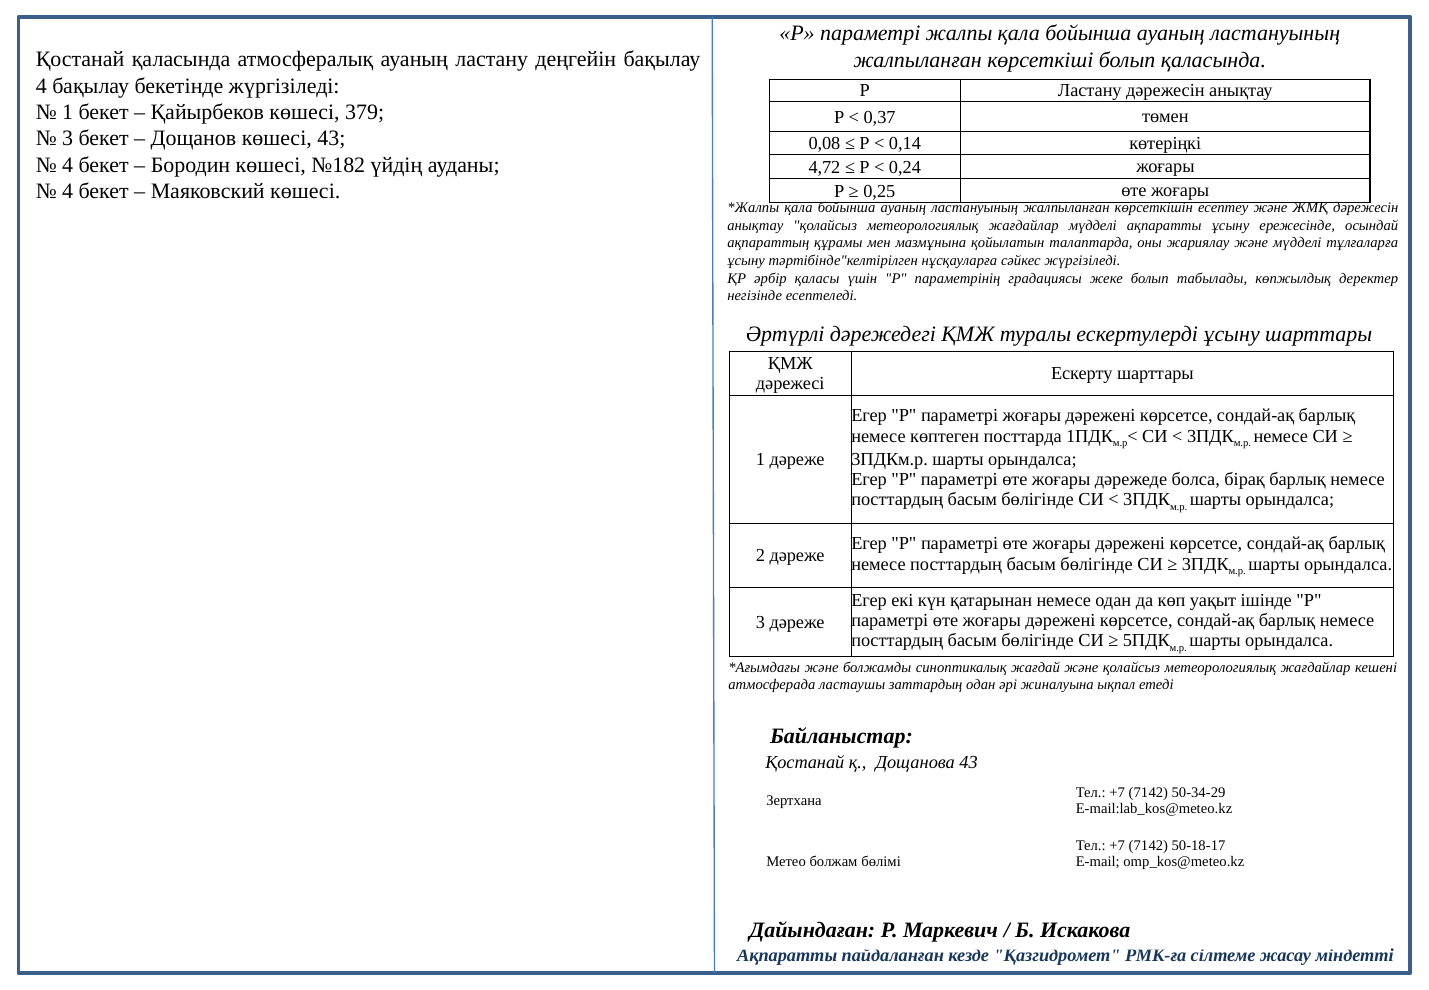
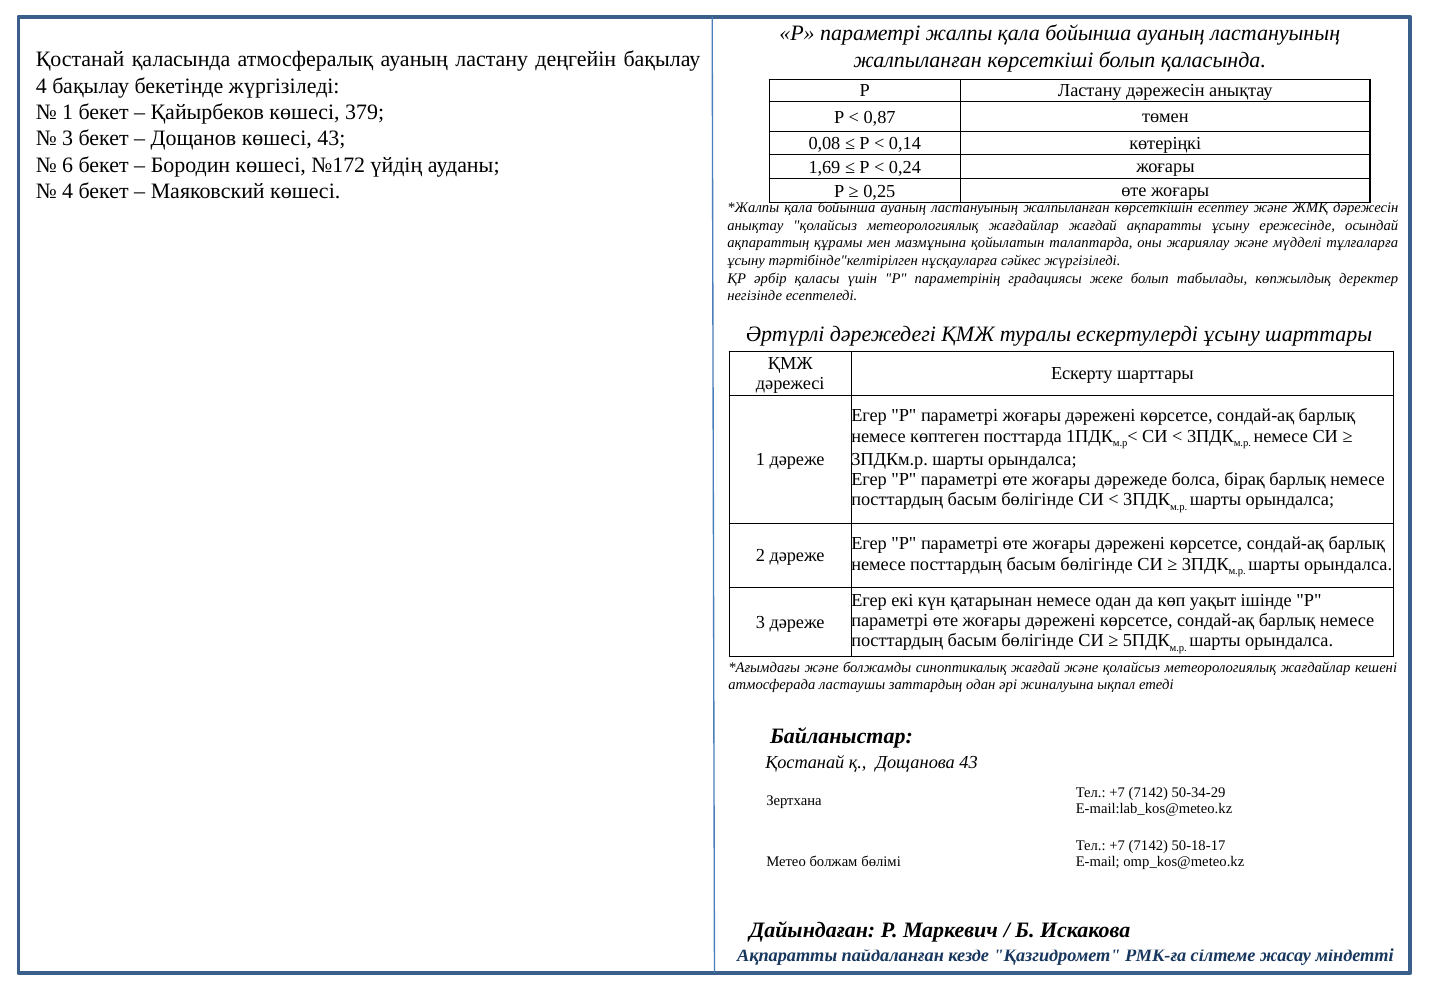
0,37: 0,37 -> 0,87 (880, 117)
4: 4 -> 6 (68, 165)
№182: №182 -> №172 (338, 165)
4,72: 4,72 -> 1,69 (824, 167)
жағдайлар мүдделі: мүдделі -> жағдай (1093, 225)
